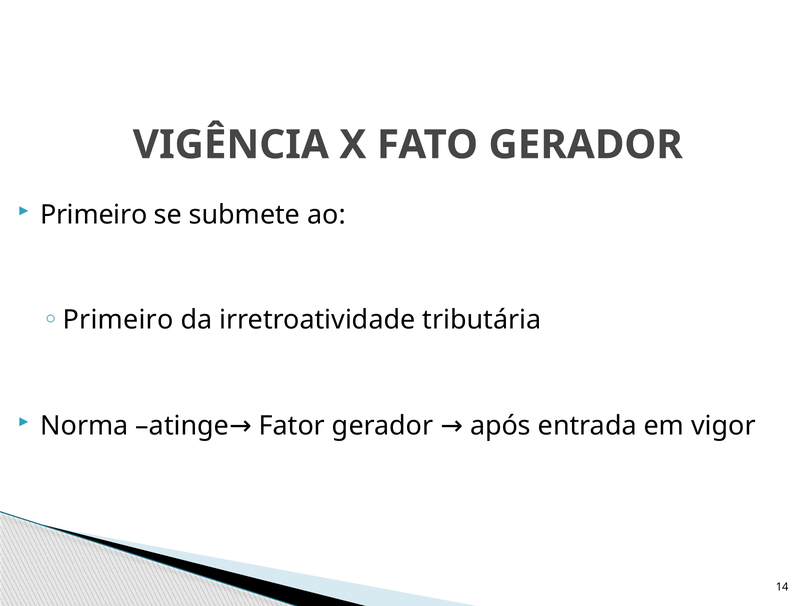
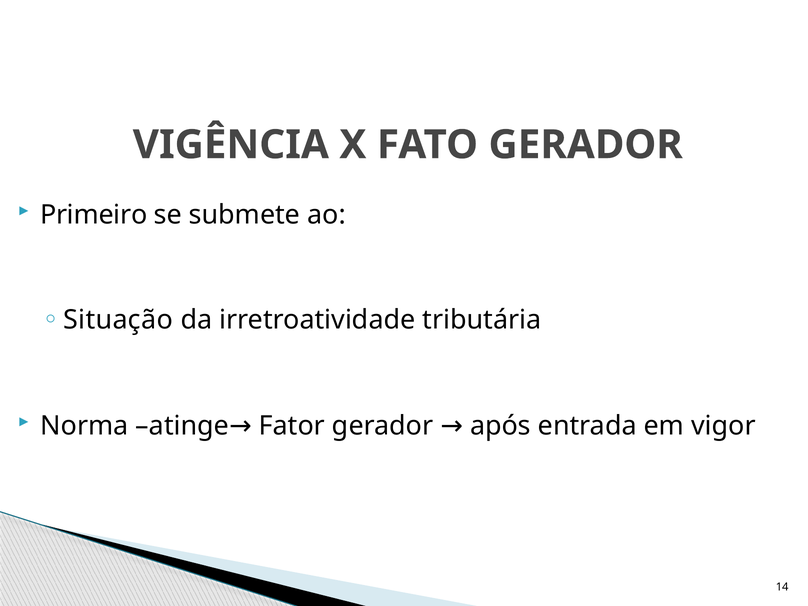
Primeiro: Primeiro -> Situação (118, 320)
